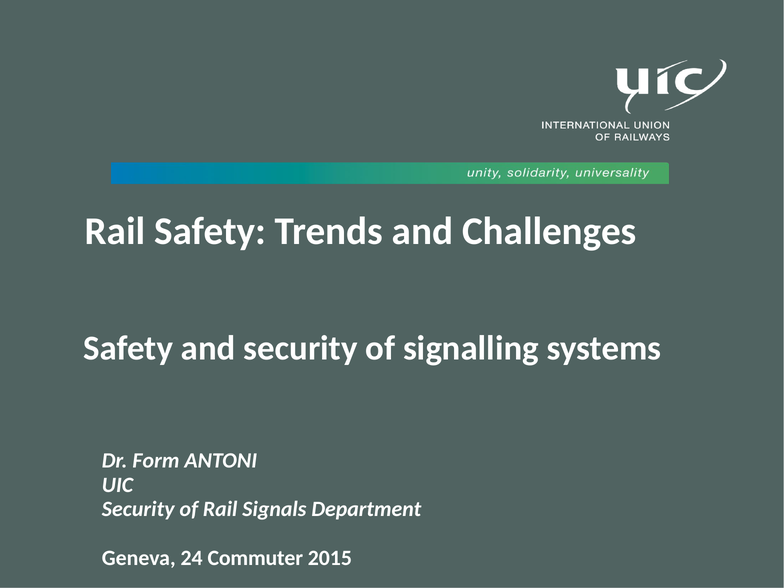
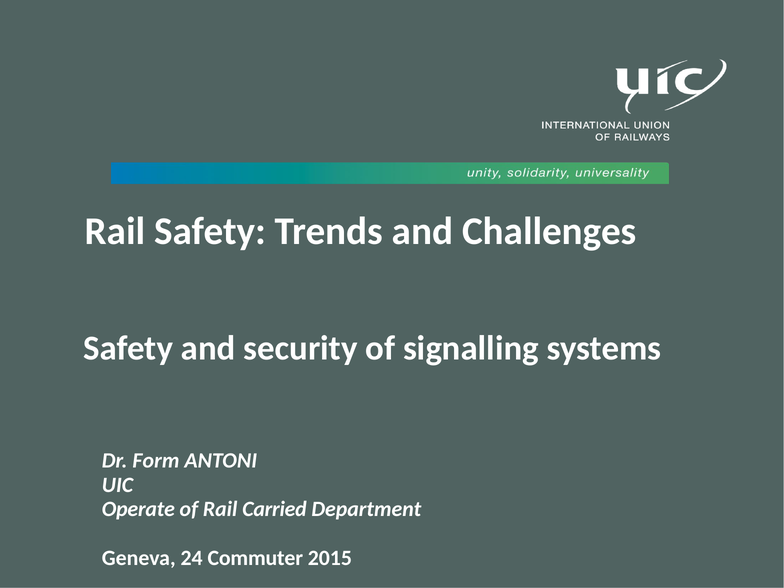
Security: Security -> Operate (138, 509)
Signals: Signals -> Carried (274, 509)
